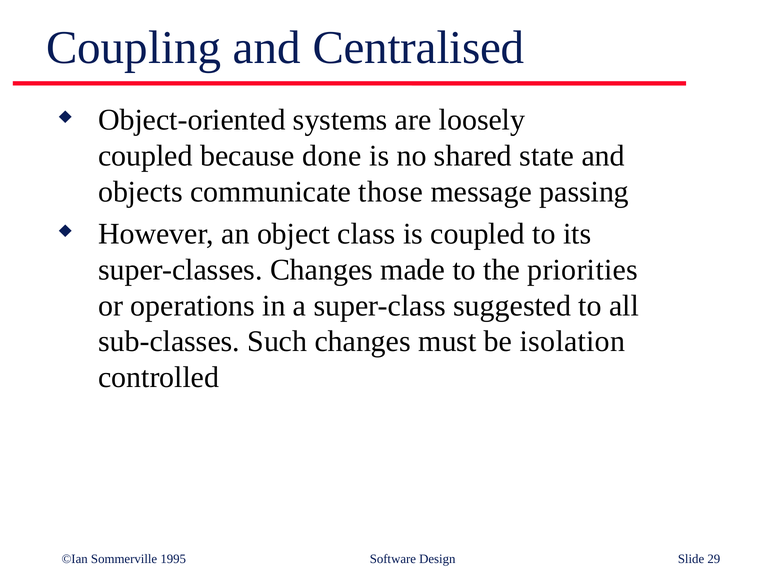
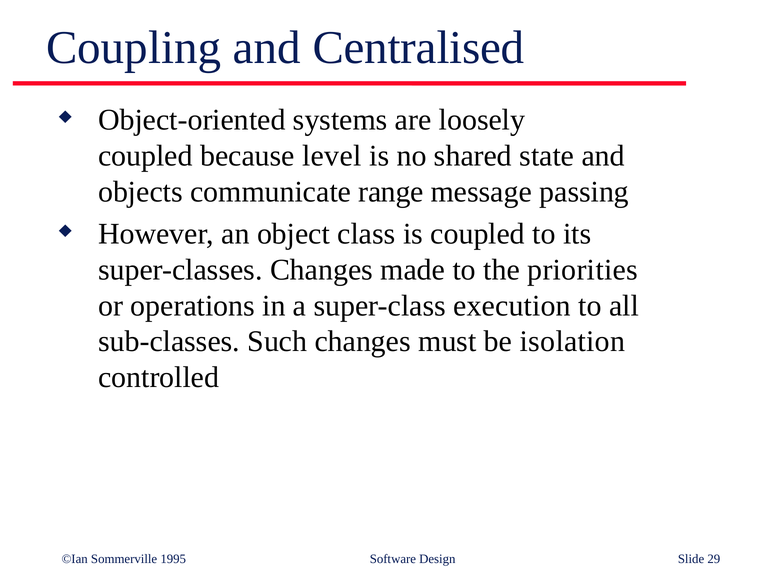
done: done -> level (332, 156)
those: those -> range (391, 192)
suggested: suggested -> execution (512, 306)
